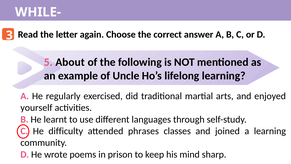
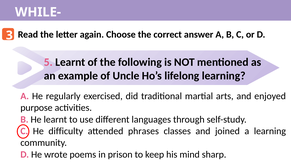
5 About: About -> Learnt (70, 62)
yourself: yourself -> purpose (36, 108)
